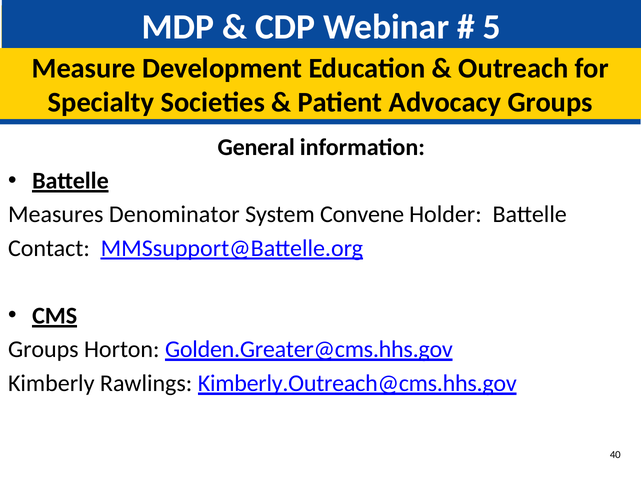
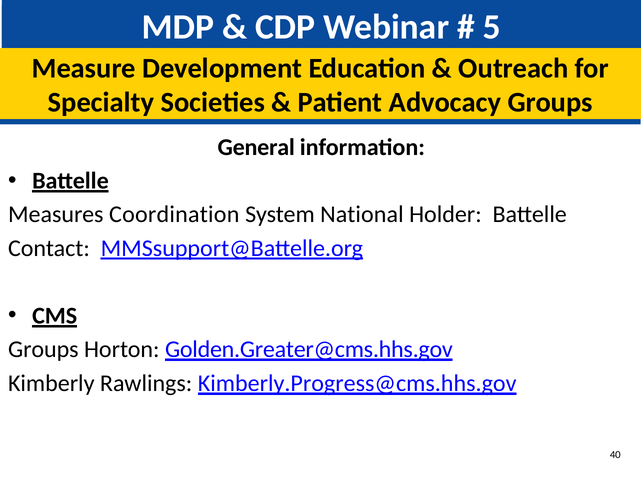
Denominator: Denominator -> Coordination (174, 215)
Convene: Convene -> National (362, 215)
Kimberly.Outreach@cms.hhs.gov: Kimberly.Outreach@cms.hhs.gov -> Kimberly.Progress@cms.hhs.gov (357, 384)
